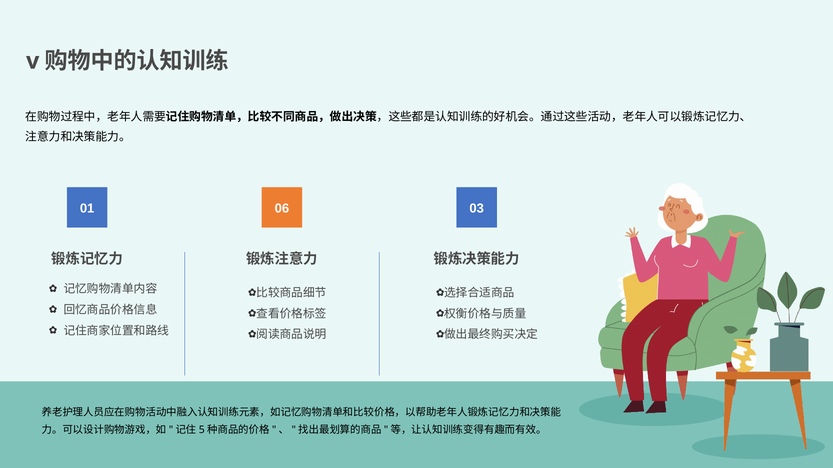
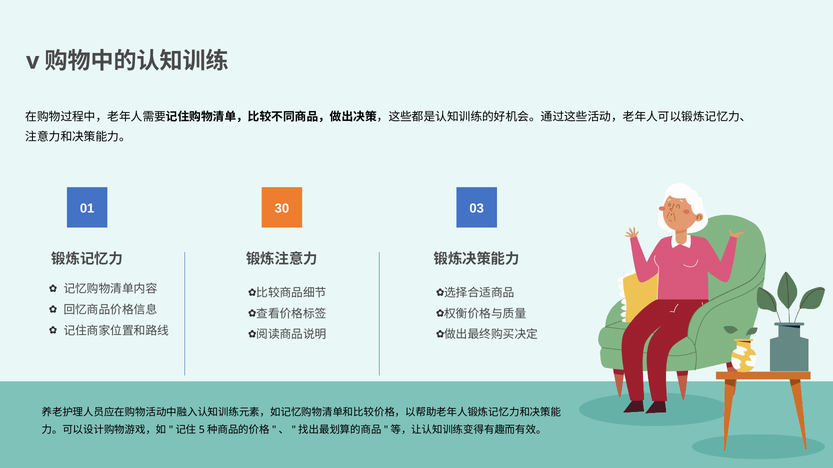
06: 06 -> 30 (282, 208)
